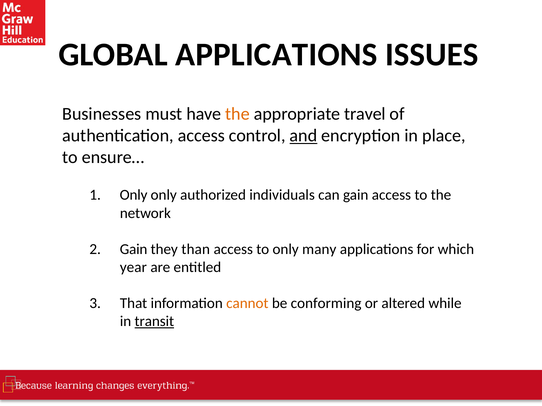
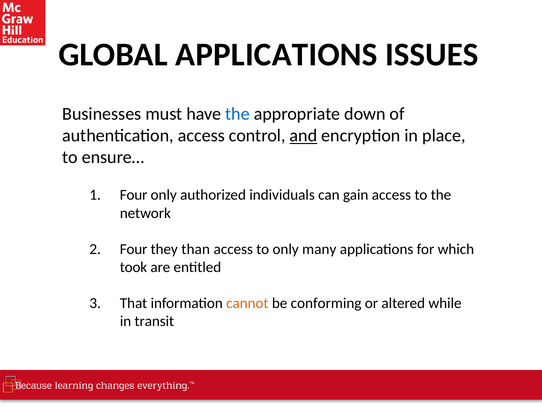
the colour: orange -> blue (237, 114)
travel: travel -> down (365, 114)
Only: Only -> Four (134, 195)
Gain: Gain -> Four (134, 249)
year: year -> took (133, 268)
transit underline: present -> none (154, 322)
